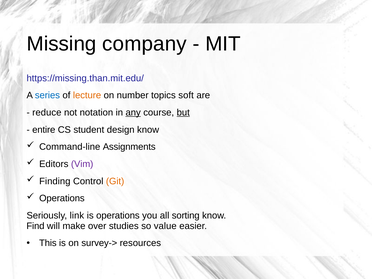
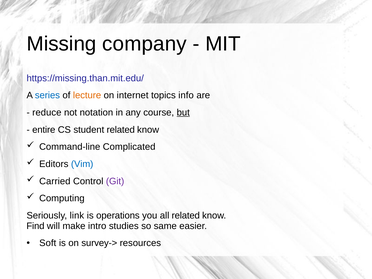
number: number -> internet (133, 95)
soft: soft -> info (186, 95)
any underline: present -> none (133, 113)
student design: design -> related (121, 130)
Assignments: Assignments -> Complicated (129, 147)
Vim colour: purple -> blue (82, 164)
Finding: Finding -> Carried (55, 181)
Git colour: orange -> purple (115, 181)
Operations: Operations -> Computing (62, 198)
all sorting: sorting -> related (186, 215)
over: over -> intro (97, 226)
value: value -> same (165, 226)
This: This -> Soft (48, 243)
